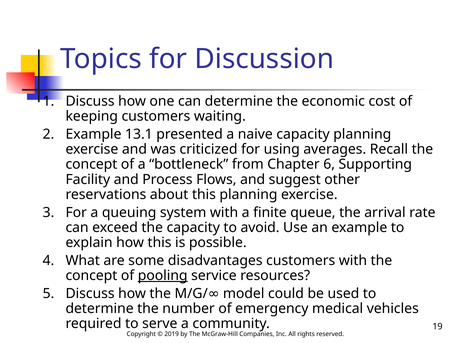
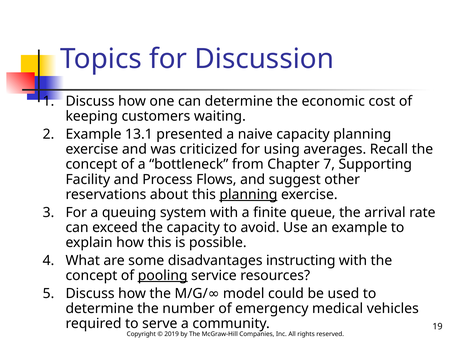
6: 6 -> 7 (329, 164)
planning underline: none -> present (248, 194)
disadvantages customers: customers -> instructing (301, 260)
